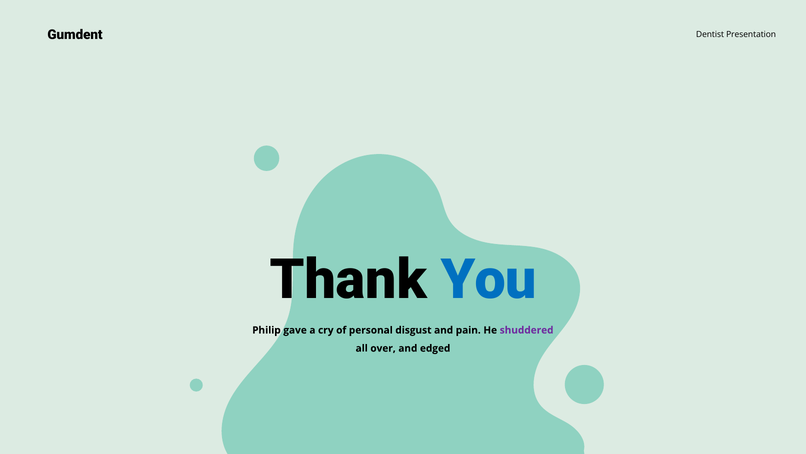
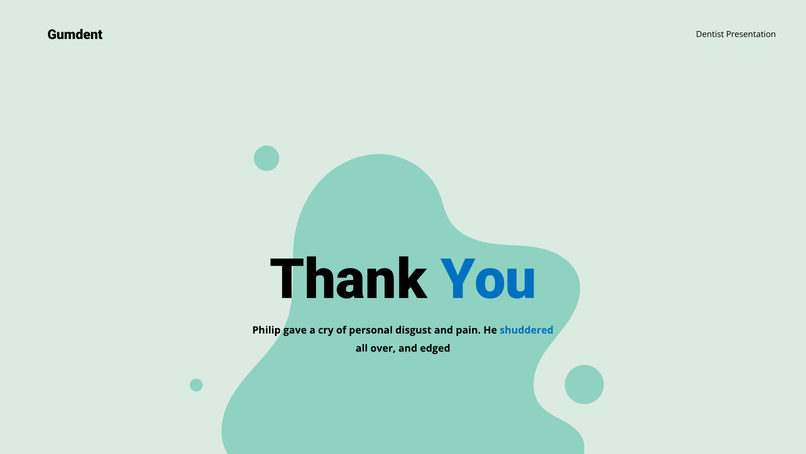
shuddered colour: purple -> blue (527, 330)
